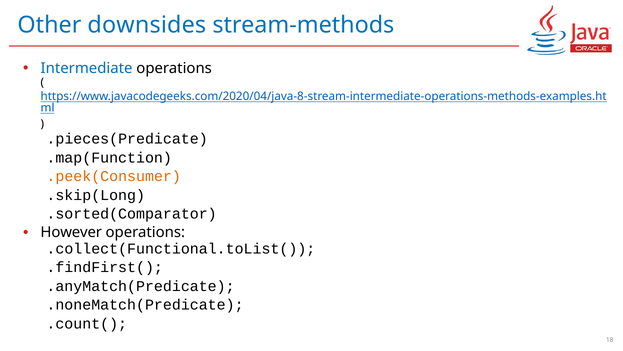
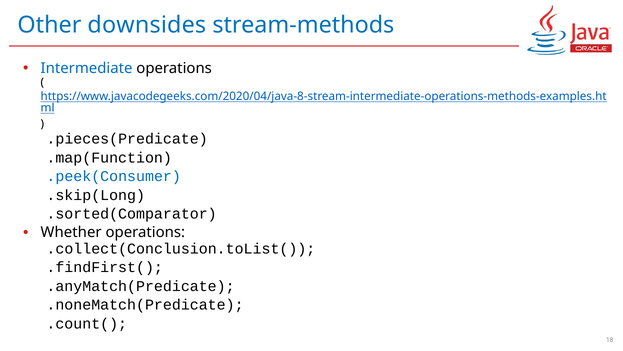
.peek(Consumer colour: orange -> blue (114, 176)
However: However -> Whether (71, 232)
.collect(Functional.toList(: .collect(Functional.toList( -> .collect(Conclusion.toList( (181, 248)
